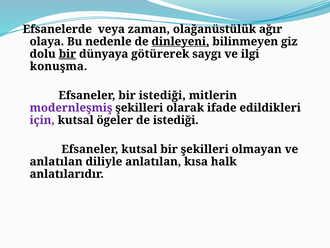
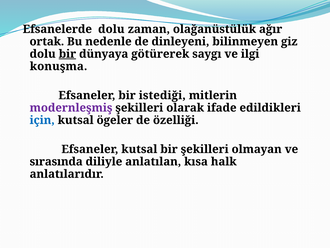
Efsanelerde veya: veya -> dolu (111, 29)
olaya: olaya -> ortak (47, 41)
dinleyeni underline: present -> none (180, 41)
için colour: purple -> blue (42, 120)
de istediği: istediği -> özelliği (176, 120)
anlatılan: anlatılan -> sırasında (56, 161)
